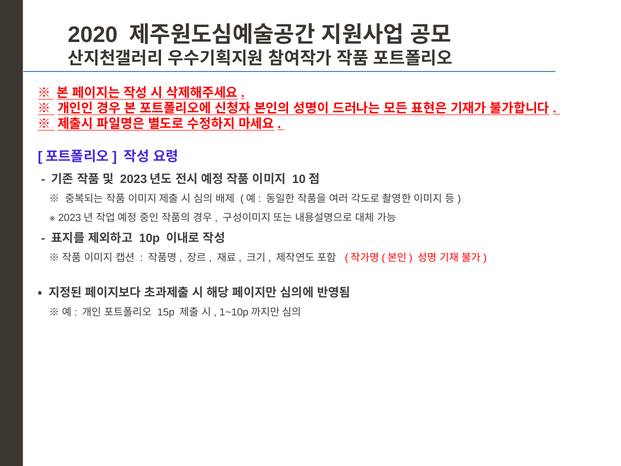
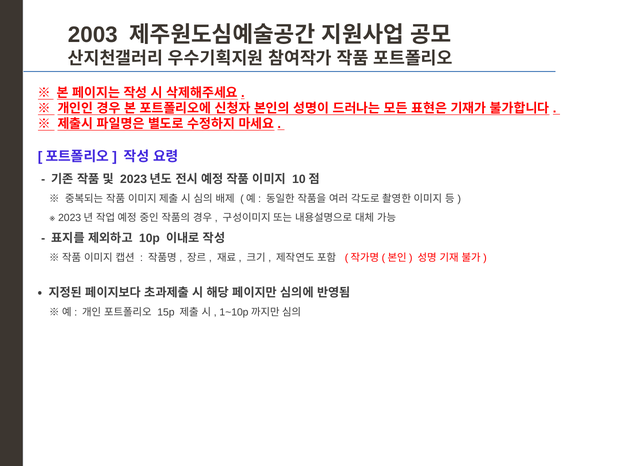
2020: 2020 -> 2003 (93, 35)
